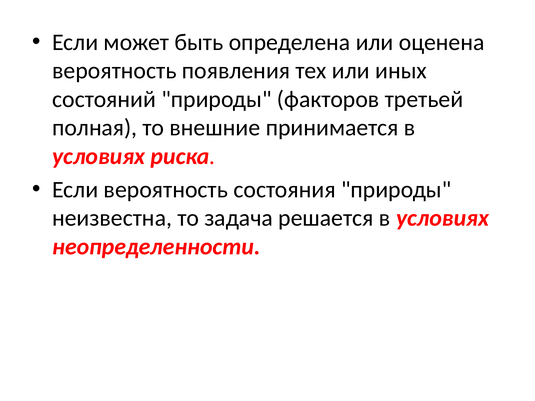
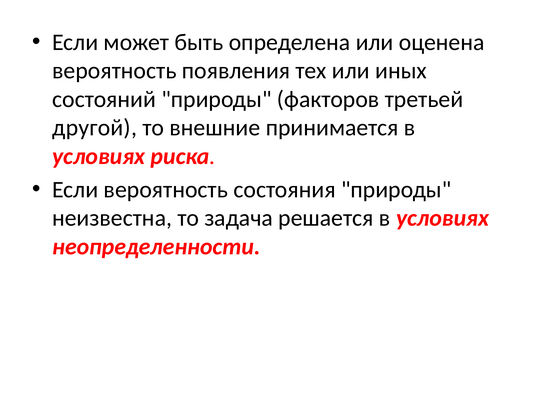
полная: полная -> другой (95, 128)
